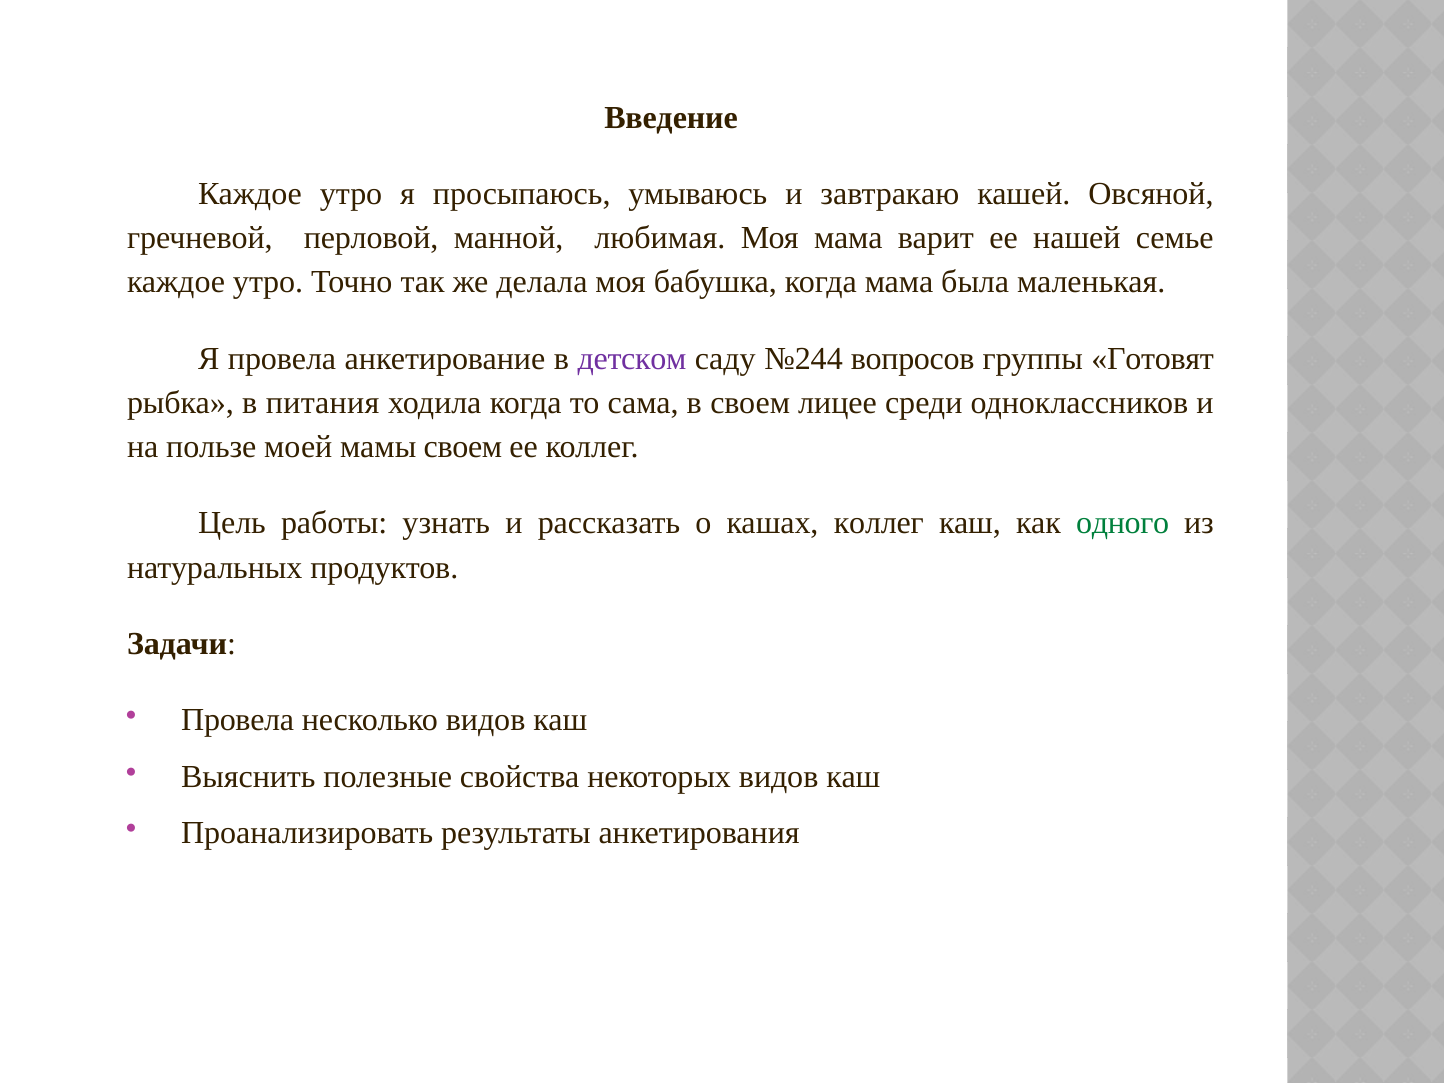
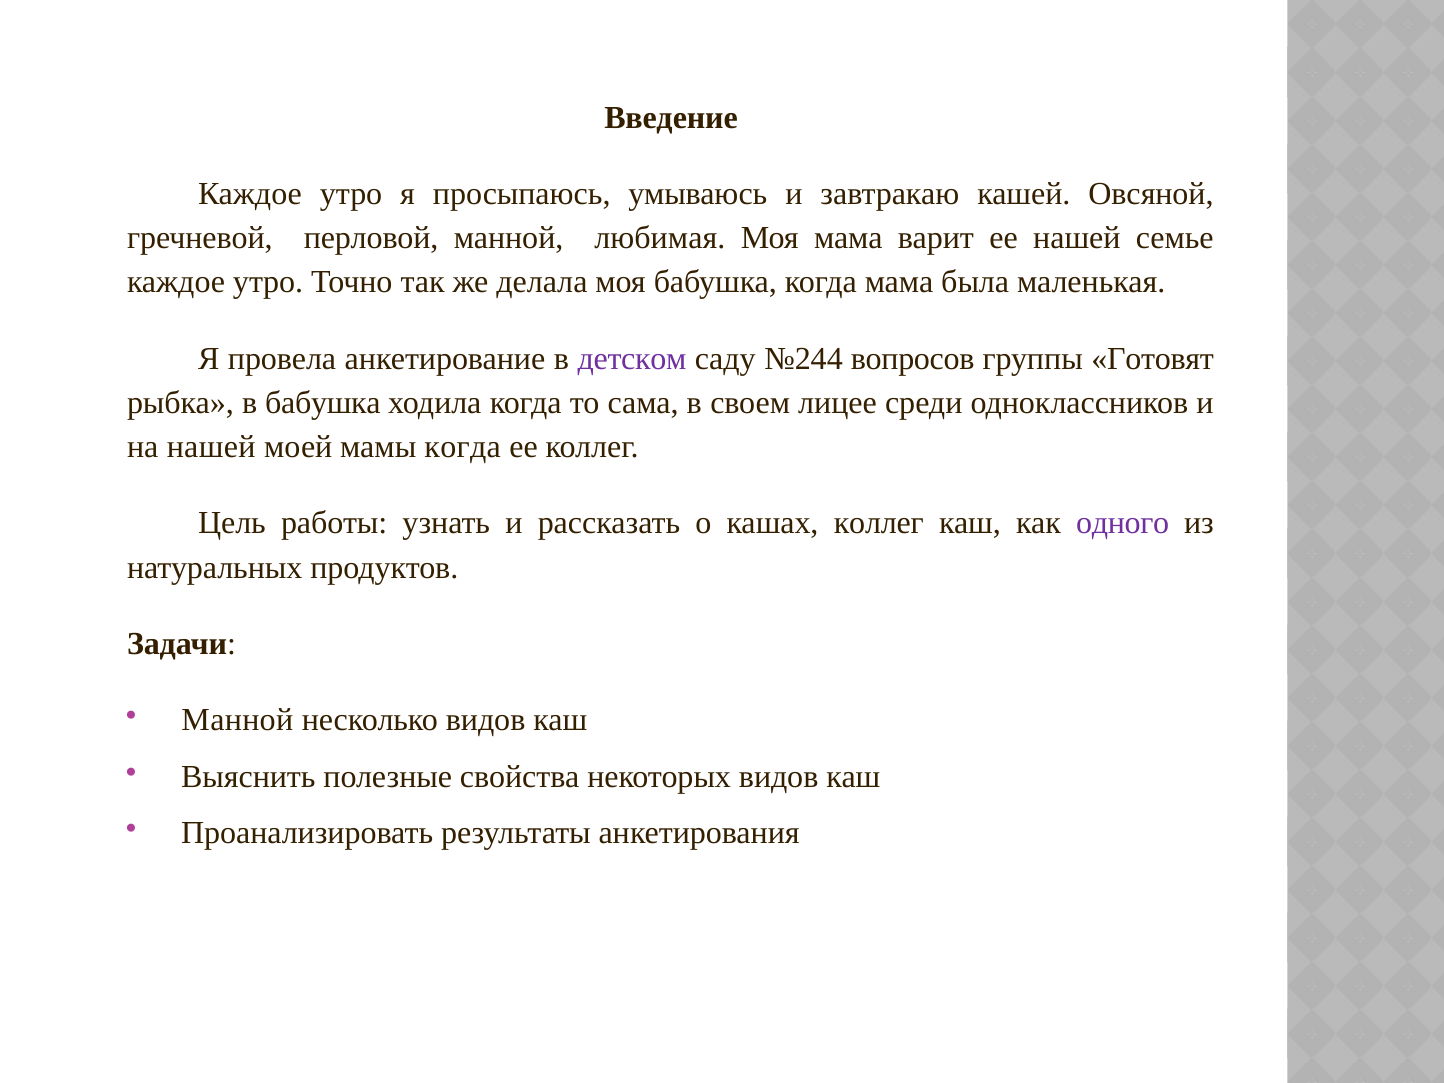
в питания: питания -> бабушка (323, 403)
на пользе: пользе -> нашей (211, 447)
мамы своем: своем -> когда (463, 447)
одного colour: green -> purple (1123, 523)
Провела: Провела -> Манной (237, 720)
